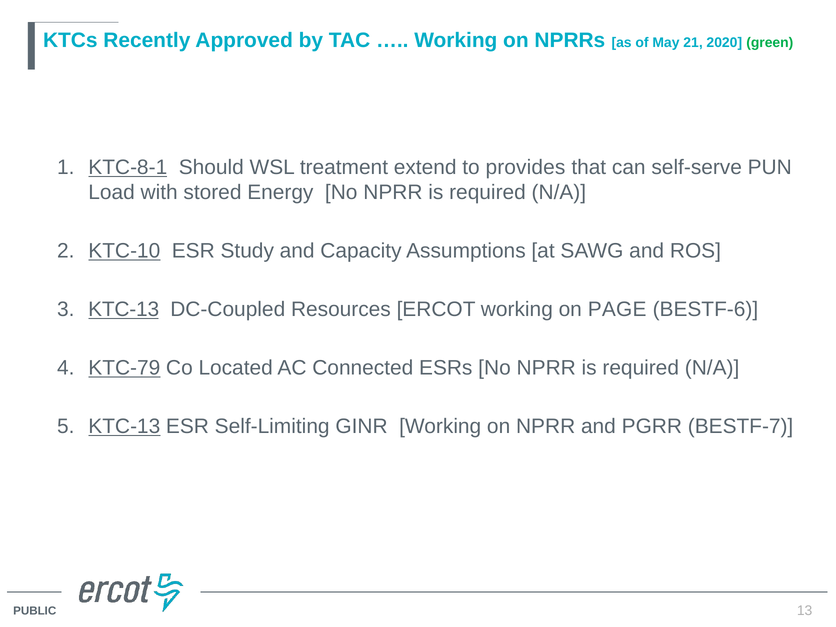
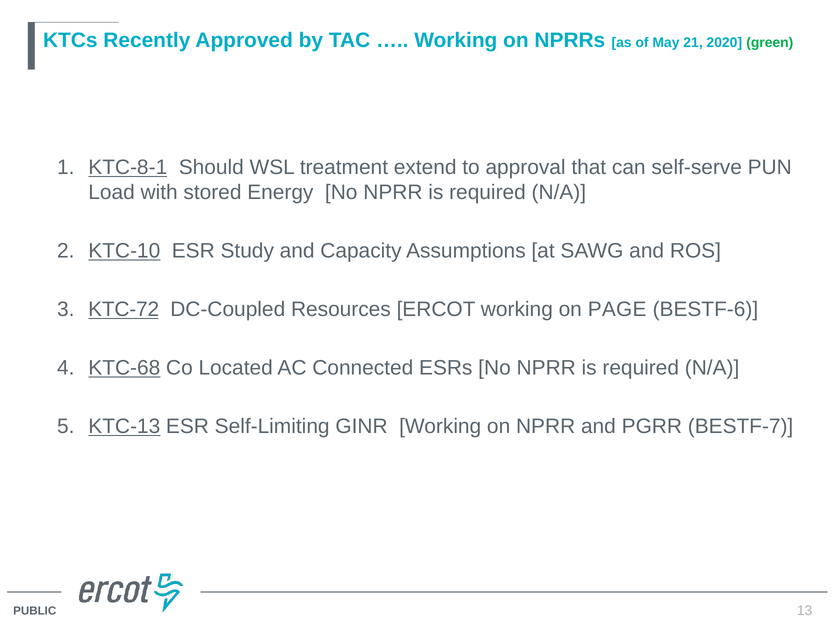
provides: provides -> approval (526, 167)
KTC-13: KTC-13 -> KTC-72 (124, 309)
KTC-79: KTC-79 -> KTC-68 (124, 368)
